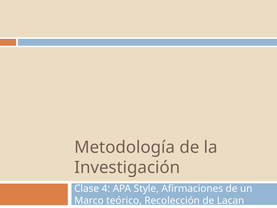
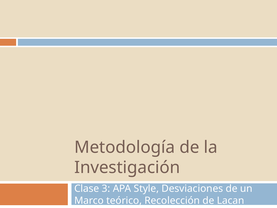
4: 4 -> 3 (106, 188)
Afirmaciones: Afirmaciones -> Desviaciones (192, 188)
